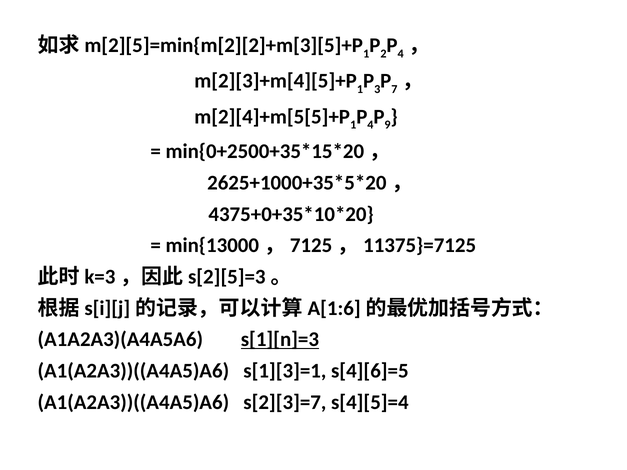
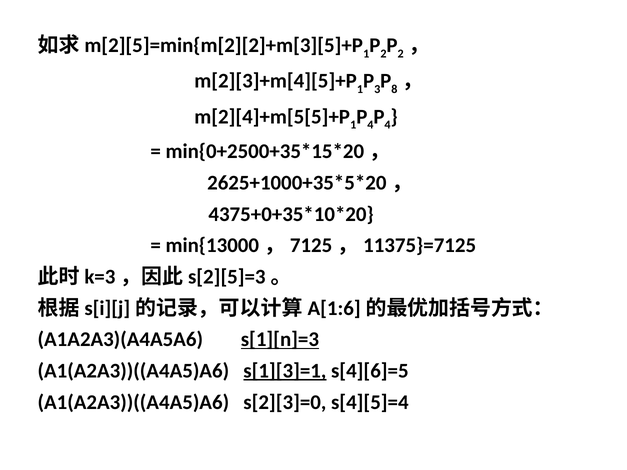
4: 4 -> 2 (401, 54)
7: 7 -> 8 (394, 89)
9: 9 -> 4 (388, 125)
s[1][3]=1 underline: none -> present (285, 371)
s[2][3]=7: s[2][3]=7 -> s[2][3]=0 (285, 402)
